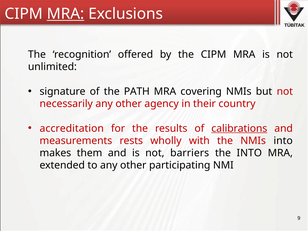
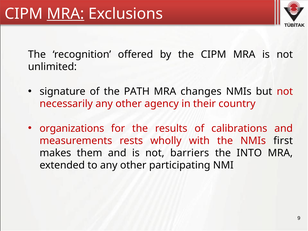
covering: covering -> changes (201, 91)
accreditation: accreditation -> organizations (72, 128)
calibrations underline: present -> none (239, 128)
NMIs into: into -> first (283, 141)
